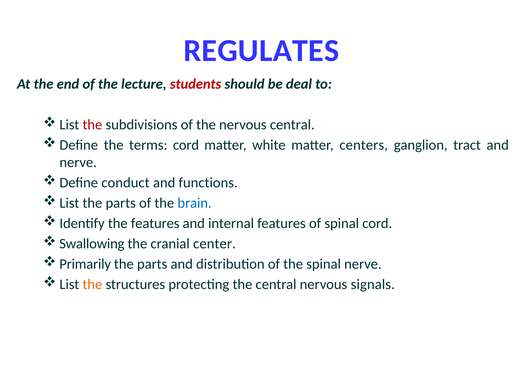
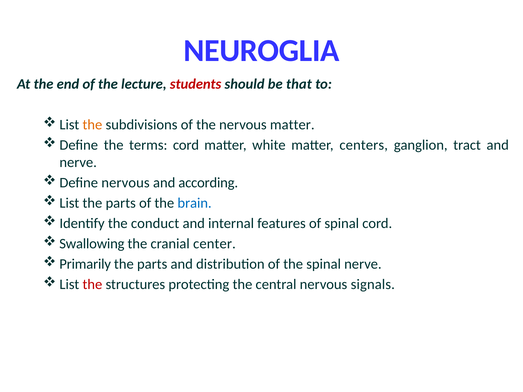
REGULATES: REGULATES -> NEUROGLIA (262, 51)
deal: deal -> that (299, 84)
the colour: red -> orange (92, 125)
nervous central: central -> matter (292, 125)
Define conduct: conduct -> nervous (125, 183)
functions: functions -> according (208, 183)
the features: features -> conduct (155, 223)
the colour: orange -> red (92, 285)
